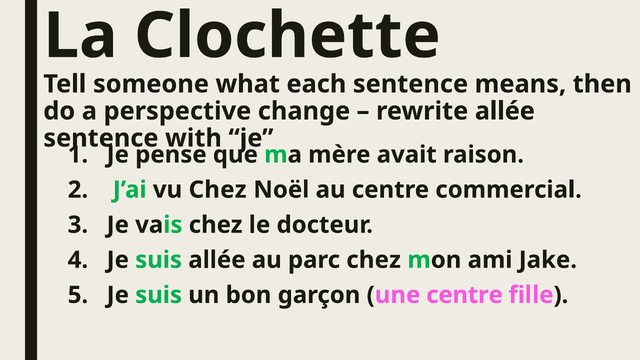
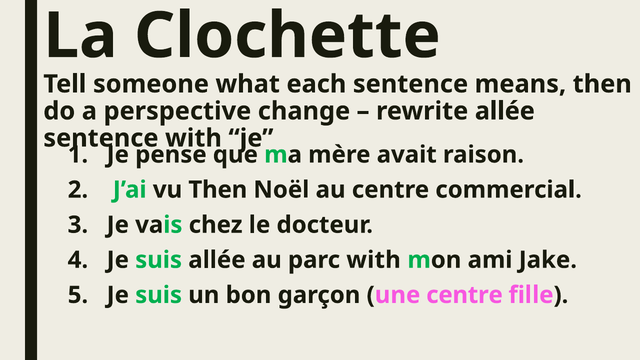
vu Chez: Chez -> Then (218, 190)
parc chez: chez -> with (374, 260)
